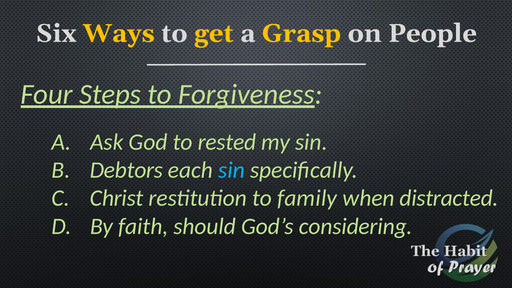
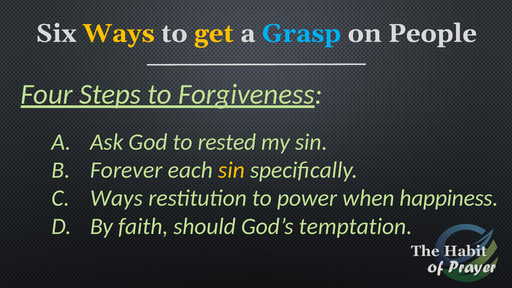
Grasp colour: yellow -> light blue (302, 33)
Debtors: Debtors -> Forever (126, 170)
sin colour: light blue -> yellow (232, 170)
Christ: Christ -> Ways (117, 198)
family: family -> power (307, 198)
distracted: distracted -> happiness (449, 198)
considering: considering -> temptation (356, 226)
